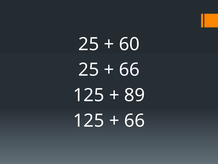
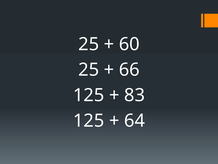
89: 89 -> 83 (135, 95)
66: 66 -> 64 (135, 120)
